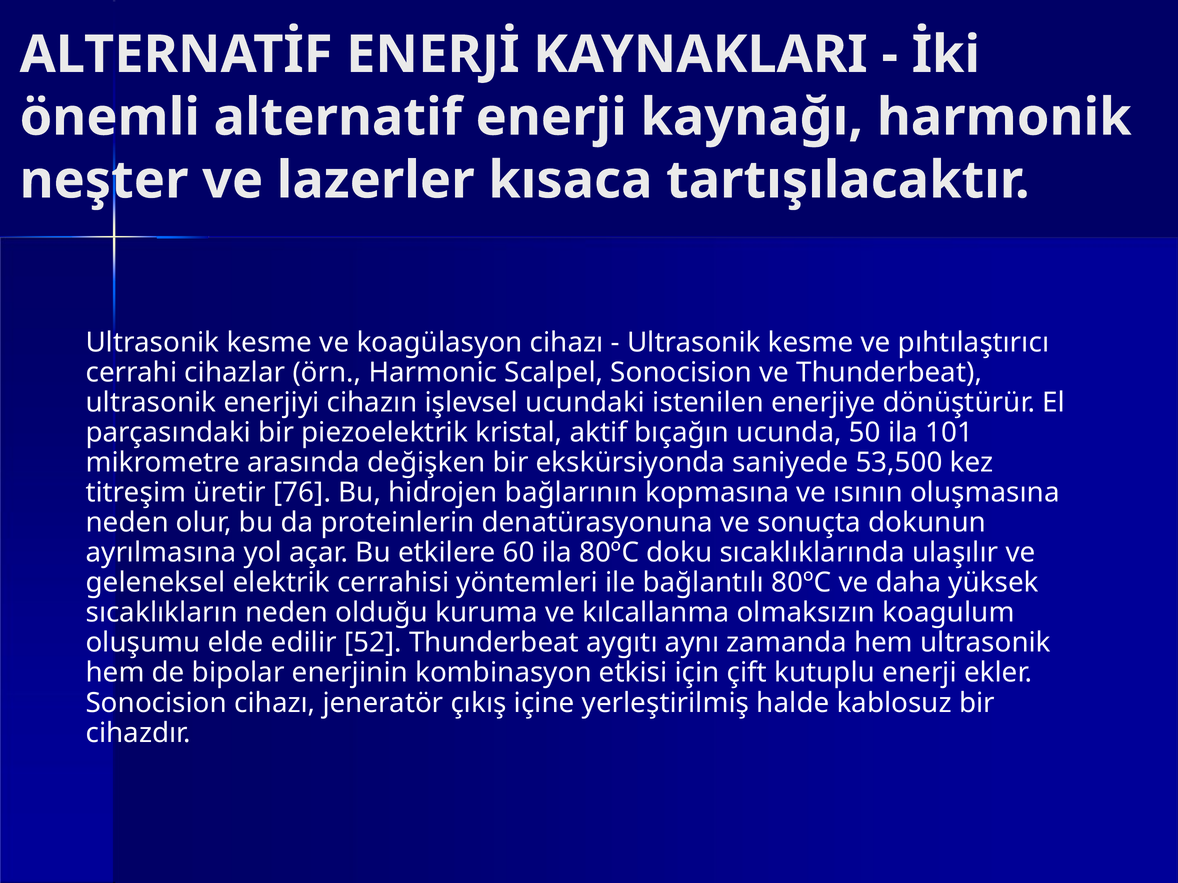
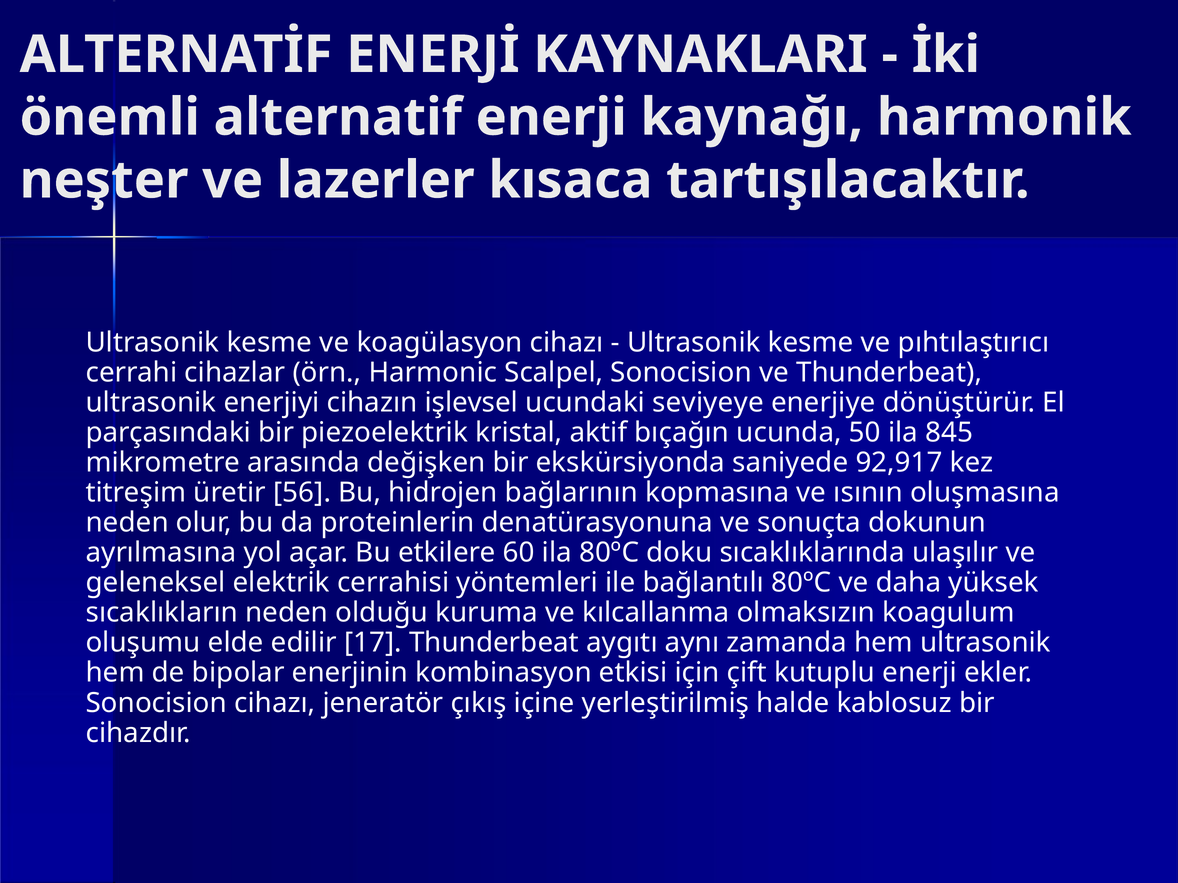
istenilen: istenilen -> seviyeye (708, 403)
101: 101 -> 845 (949, 433)
53,500: 53,500 -> 92,917 (899, 463)
76: 76 -> 56 (302, 493)
52: 52 -> 17 (373, 643)
